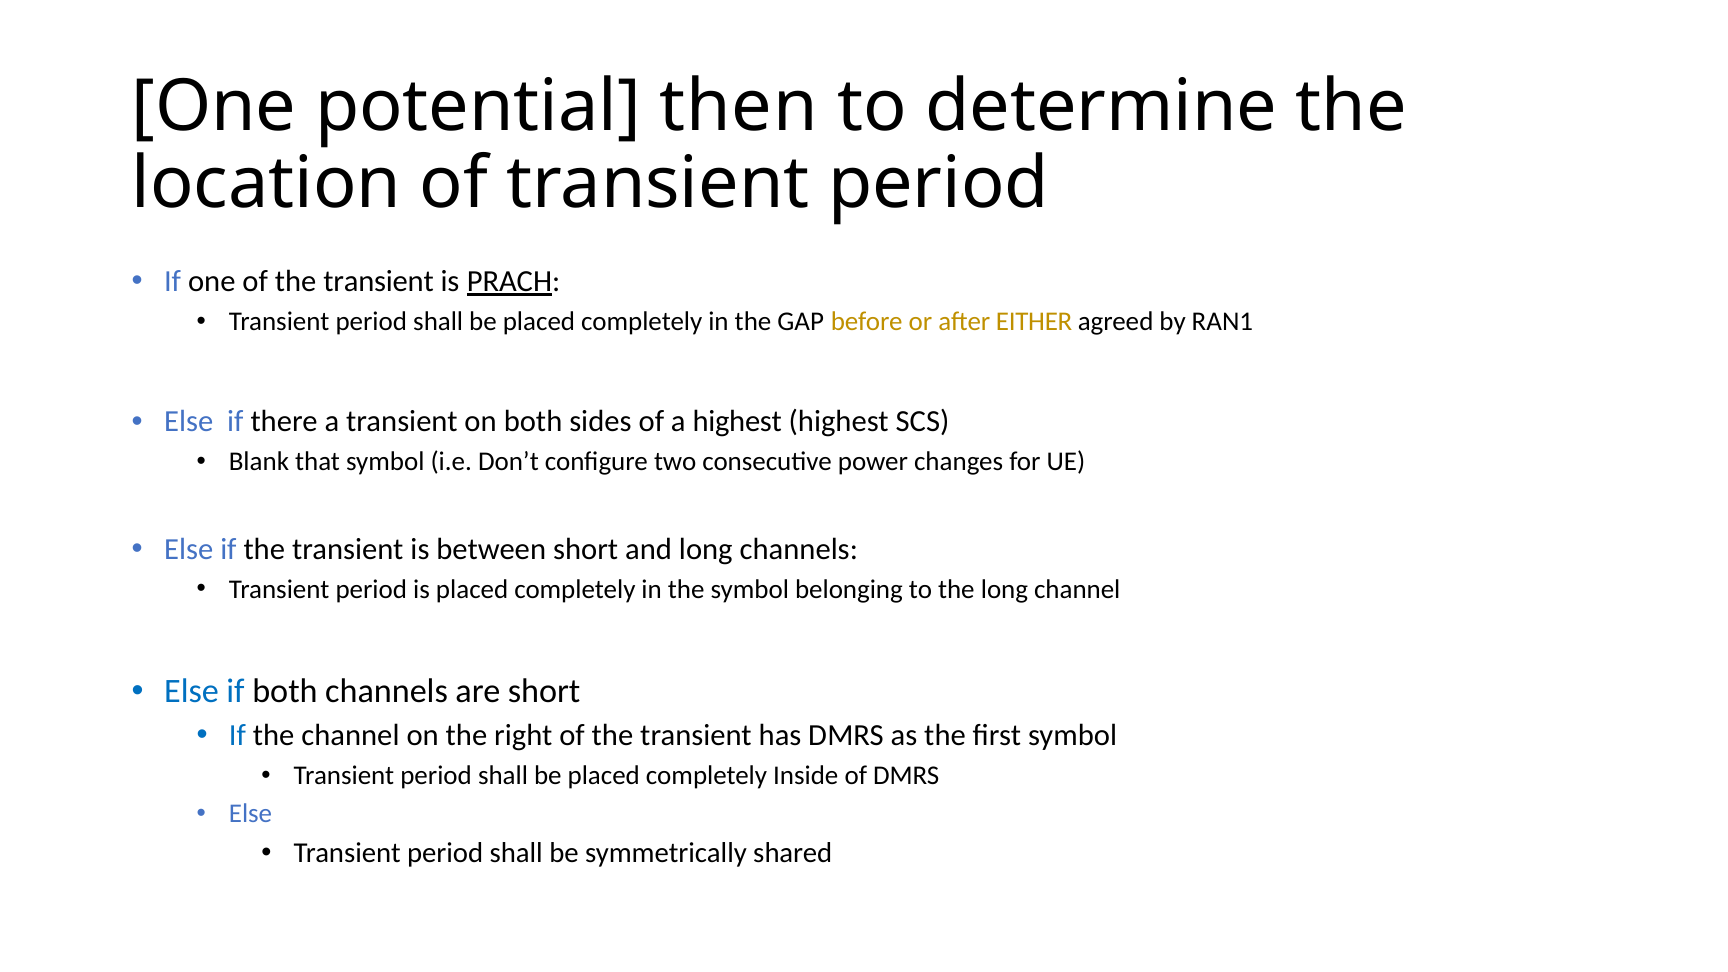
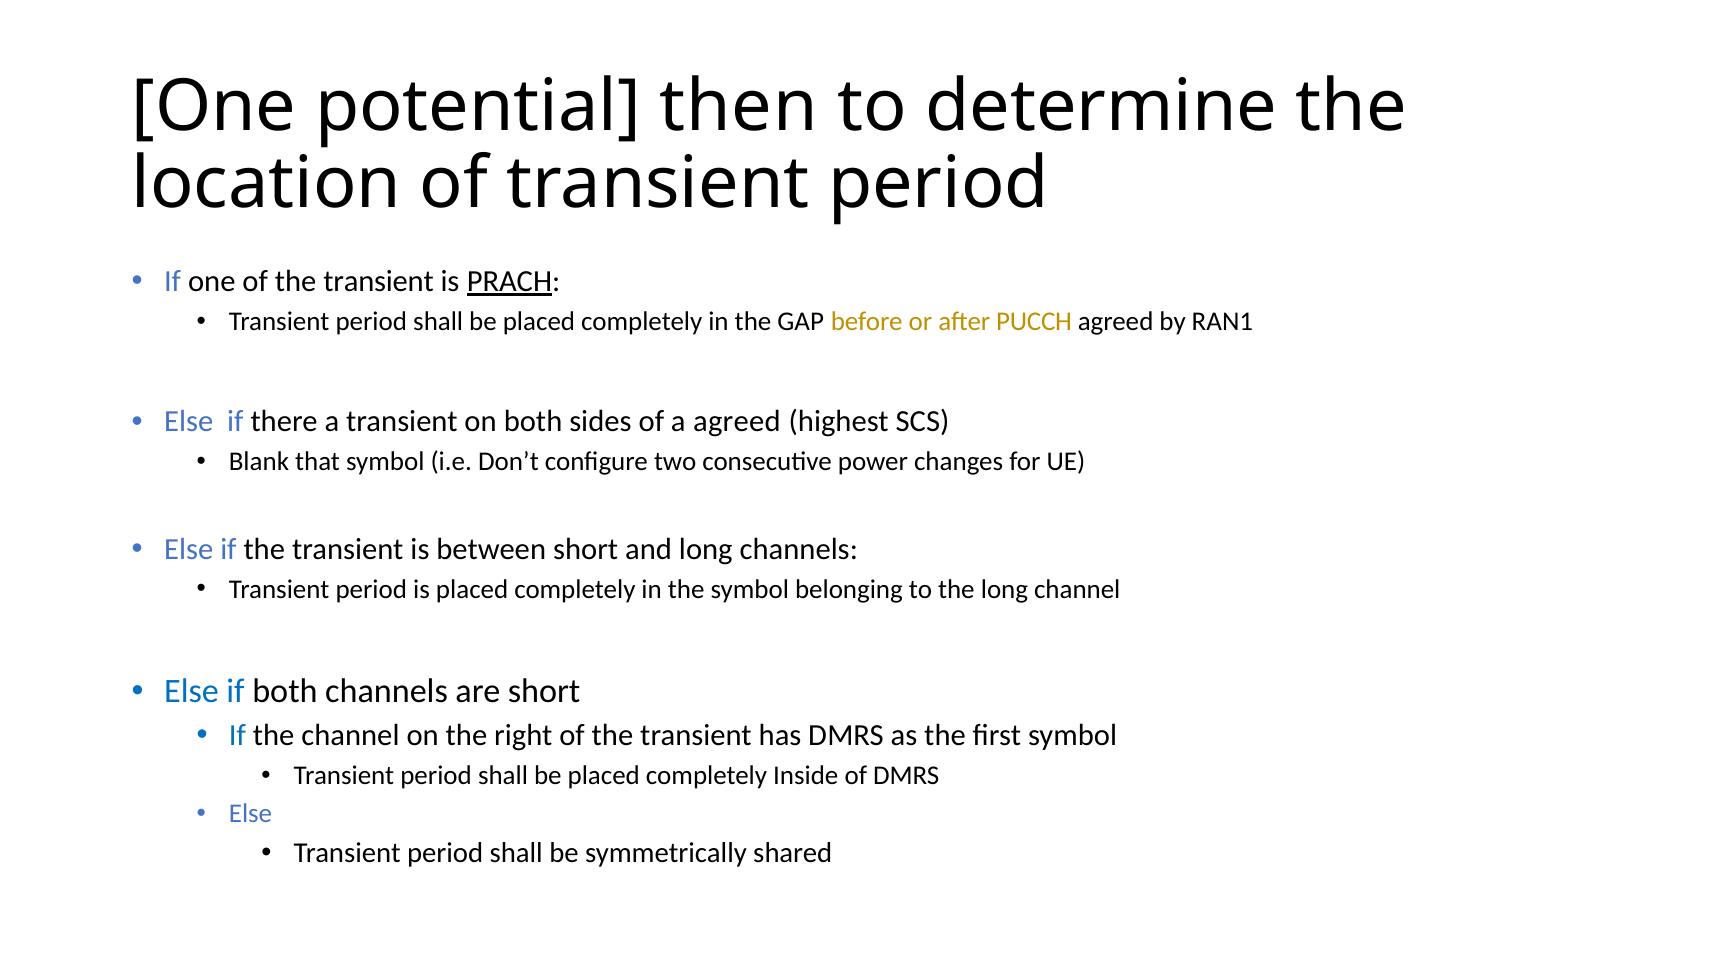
EITHER: EITHER -> PUCCH (1034, 322)
a highest: highest -> agreed (737, 422)
